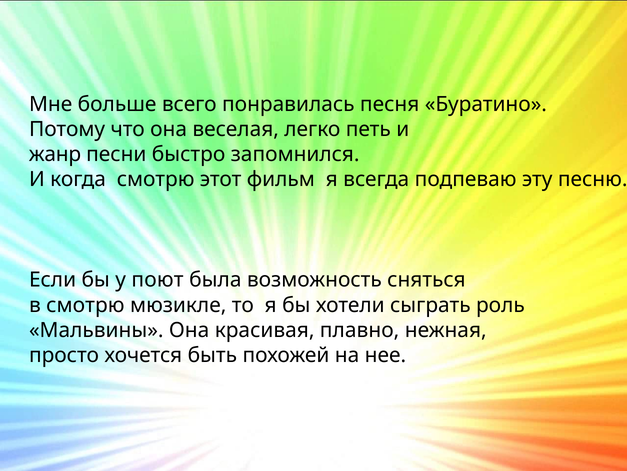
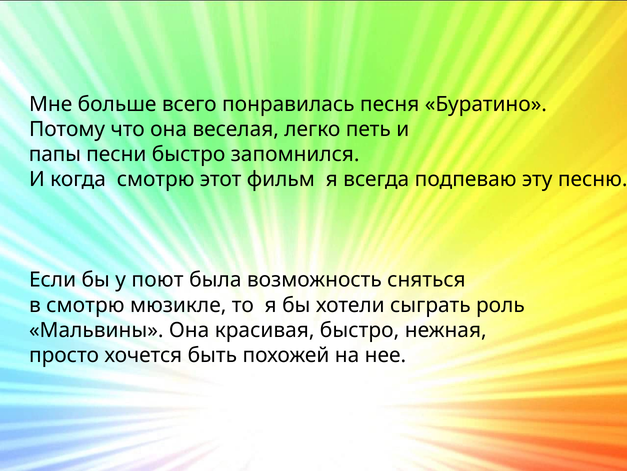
жанр: жанр -> папы (55, 154)
красивая плавно: плавно -> быстро (360, 330)
